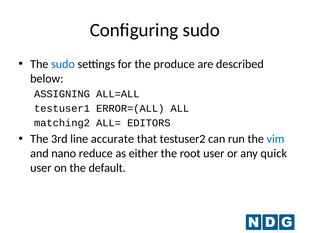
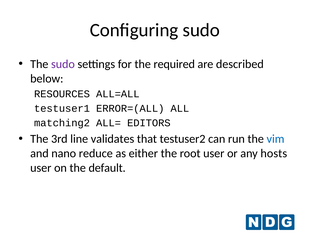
sudo colour: blue -> purple (63, 64)
produce: produce -> required (174, 64)
ASSIGNING: ASSIGNING -> RESOURCES (62, 94)
accurate: accurate -> validates (113, 139)
quick: quick -> hosts (274, 153)
